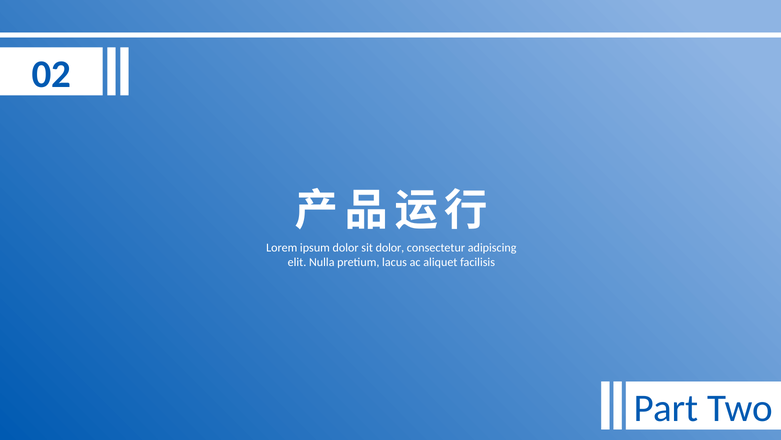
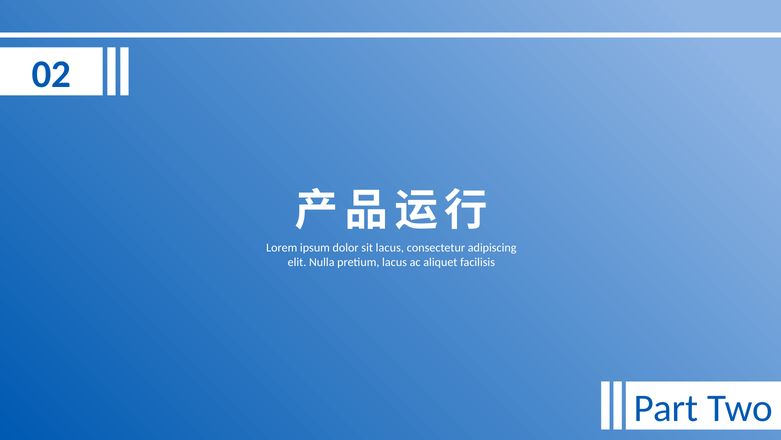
sit dolor: dolor -> lacus (390, 248)
